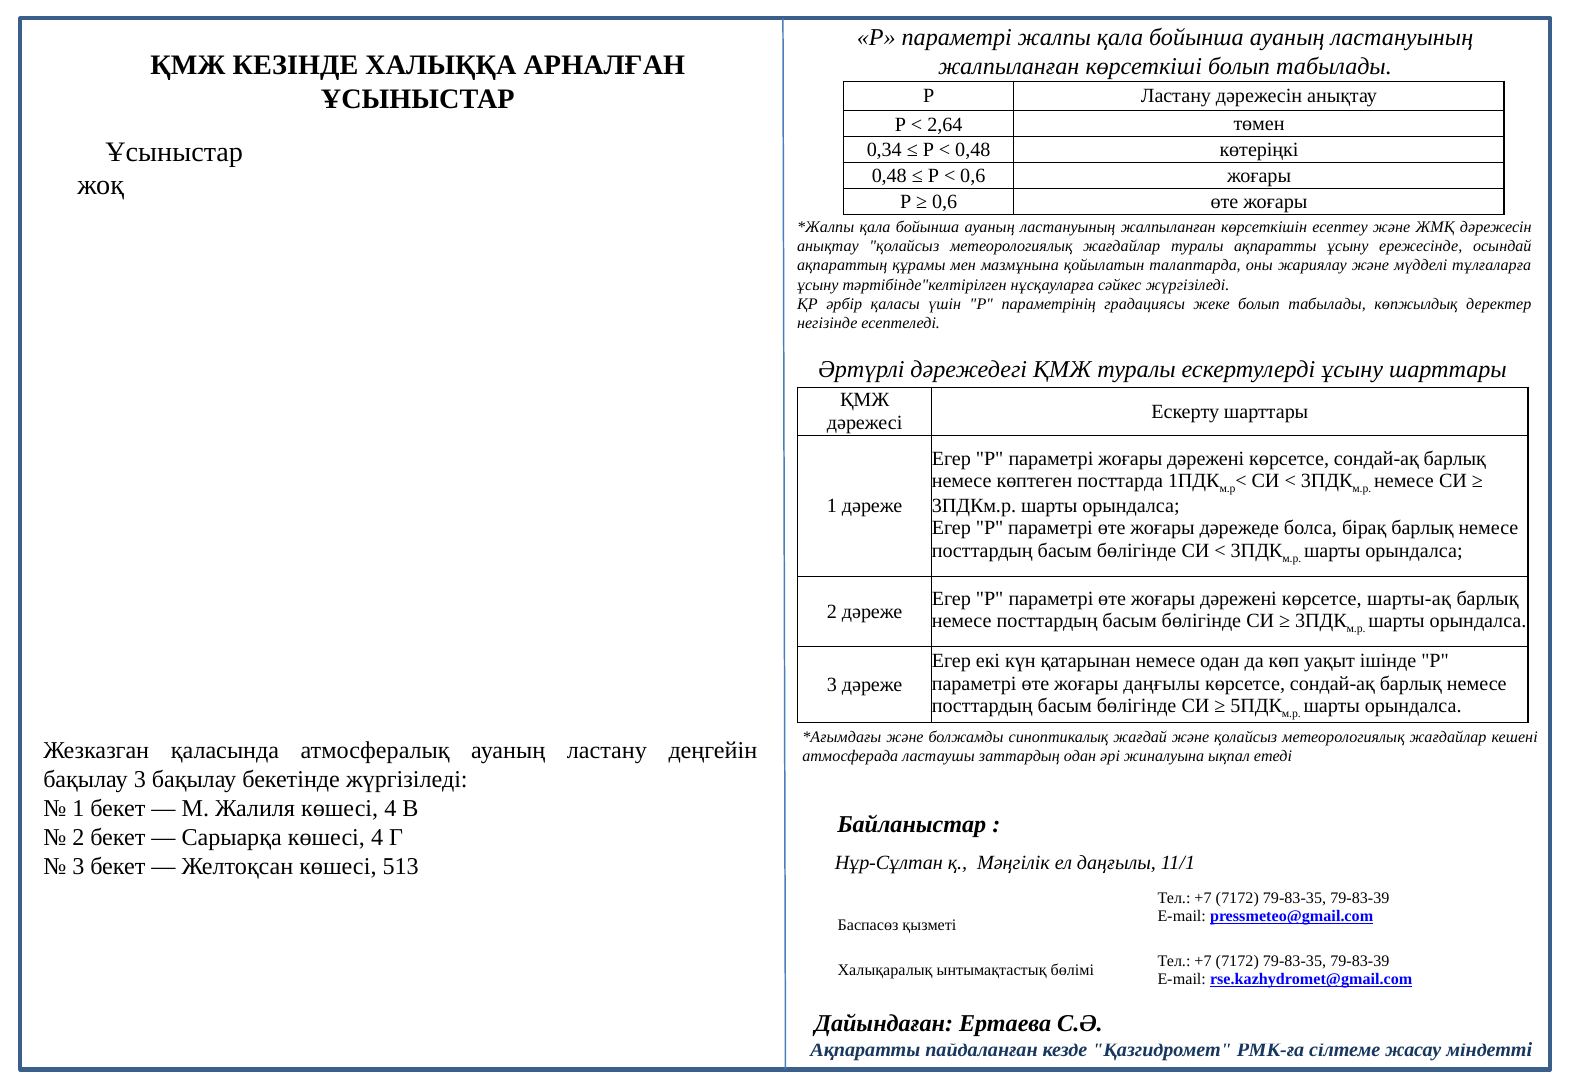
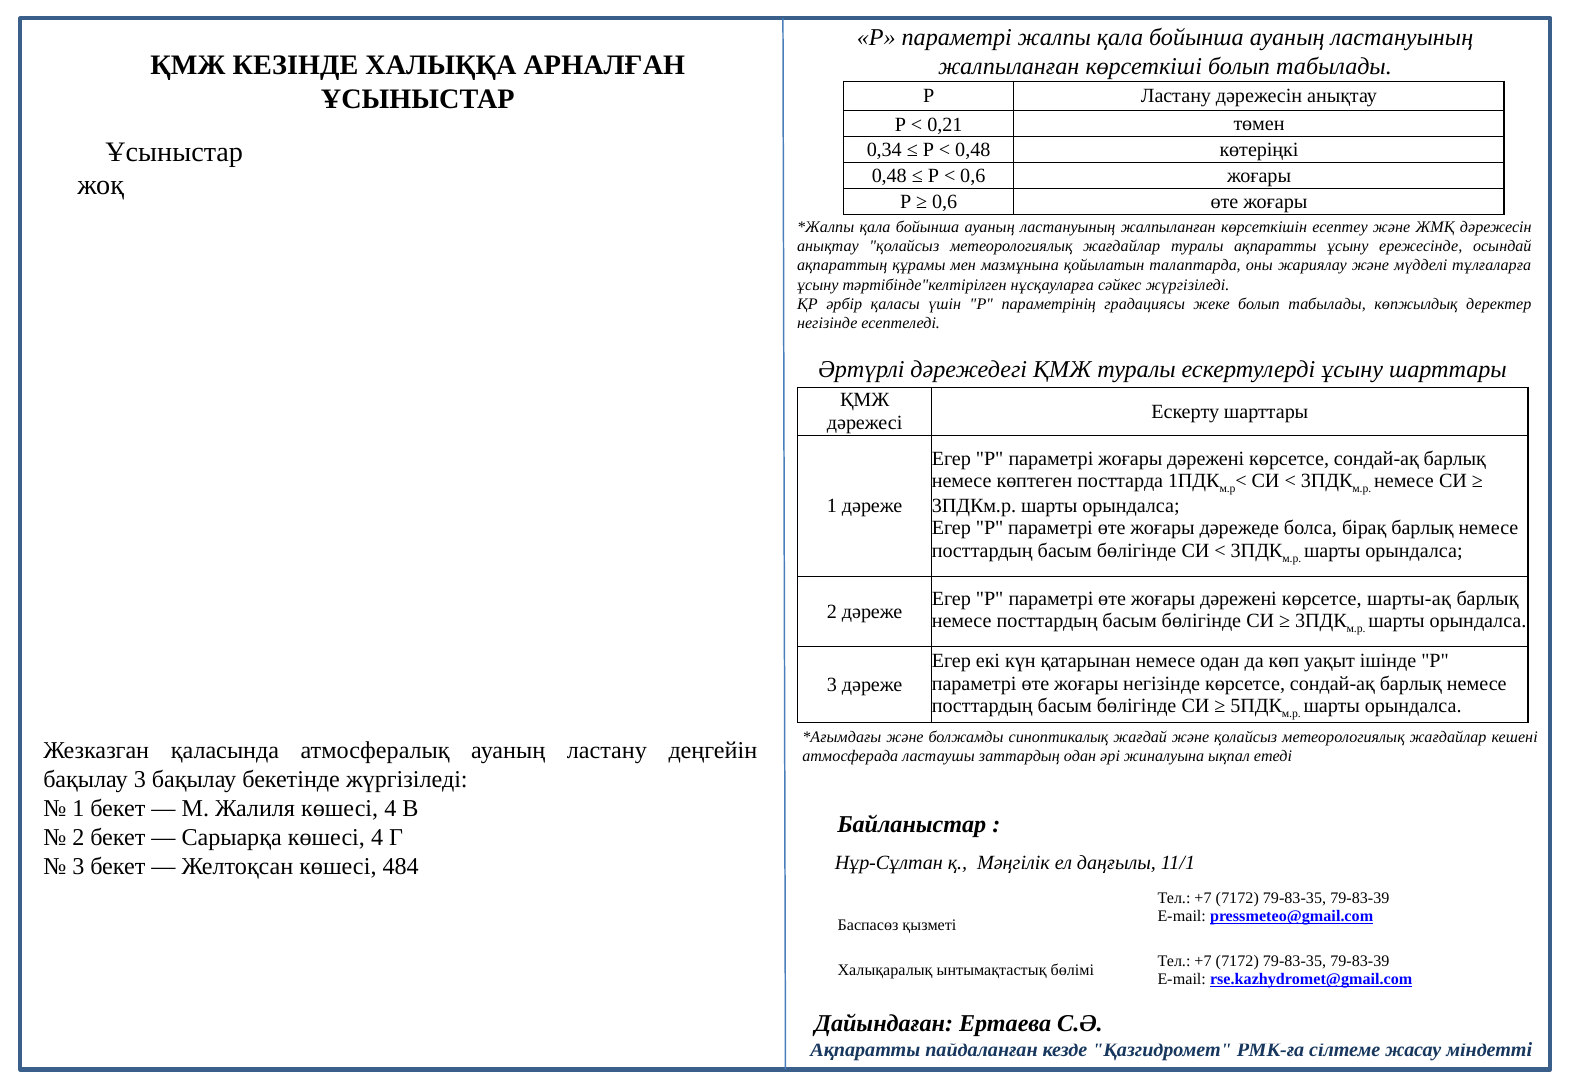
2,64: 2,64 -> 0,21 (945, 124)
жоғары даңғылы: даңғылы -> негізінде (1162, 683)
513: 513 -> 484 (401, 866)
